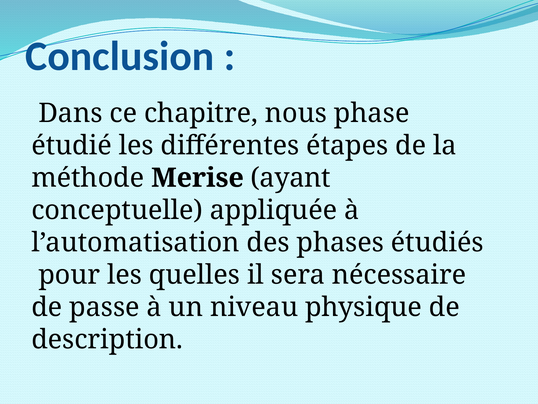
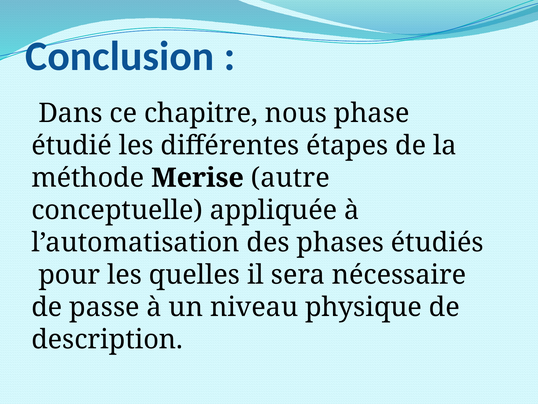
ayant: ayant -> autre (290, 178)
